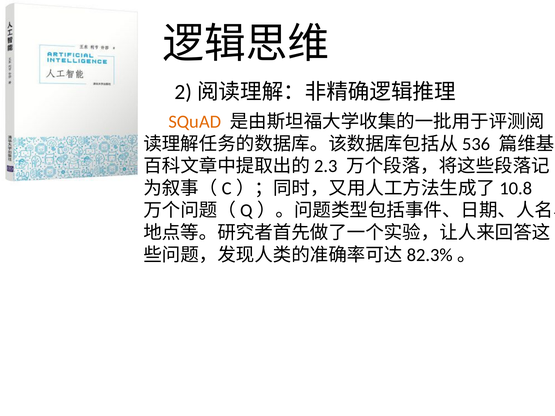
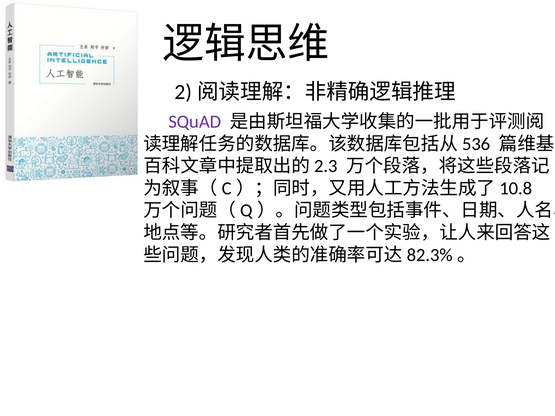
SQuAD colour: orange -> purple (195, 122)
